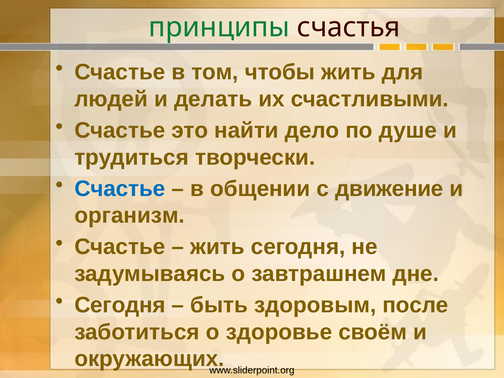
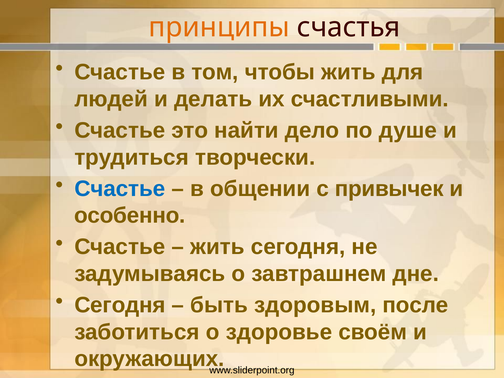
принципы colour: green -> orange (219, 27)
движение: движение -> привычек (389, 189)
организм: организм -> особенно (130, 216)
